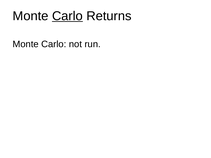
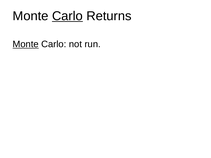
Monte underline: none -> present (26, 44)
